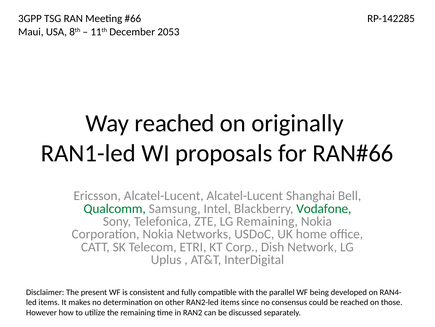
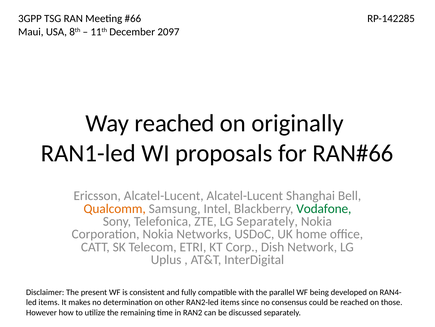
2053: 2053 -> 2097 (168, 32)
Qualcomm colour: green -> orange (115, 208)
LG Remaining: Remaining -> Separately (267, 221)
